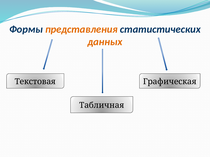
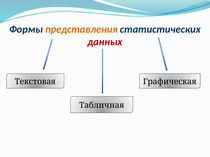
данных colour: orange -> red (105, 42)
